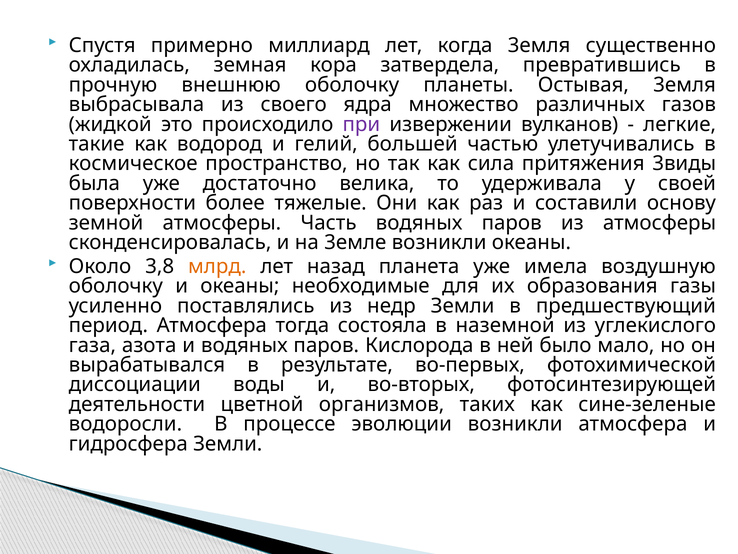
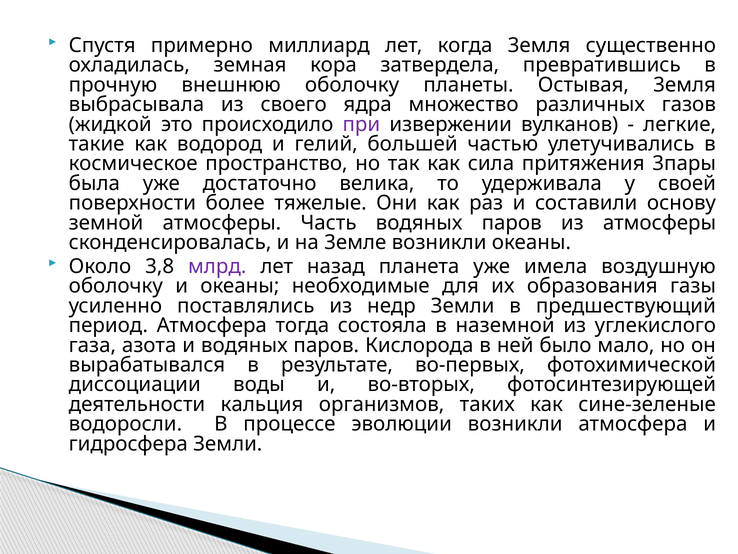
3виды: 3виды -> 3пары (684, 164)
млрд colour: orange -> purple (217, 266)
цветной: цветной -> кальция (262, 404)
